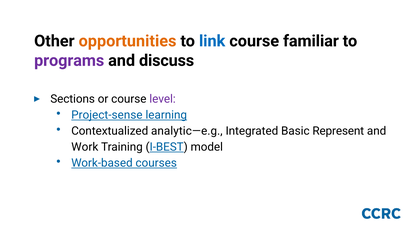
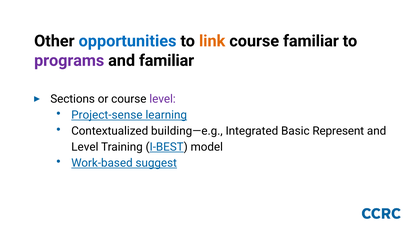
opportunities colour: orange -> blue (128, 41)
link colour: blue -> orange (212, 41)
and discuss: discuss -> familiar (167, 61)
analytic—e.g: analytic—e.g -> building—e.g (187, 131)
Work: Work -> Level (85, 147)
courses: courses -> suggest (156, 163)
